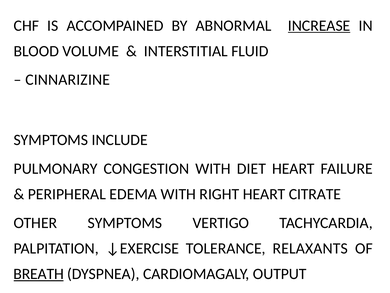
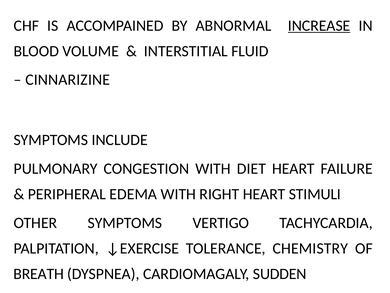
CITRATE: CITRATE -> STIMULI (315, 194)
RELAXANTS: RELAXANTS -> CHEMISTRY (310, 248)
BREATH underline: present -> none (39, 273)
OUTPUT: OUTPUT -> SUDDEN (280, 273)
